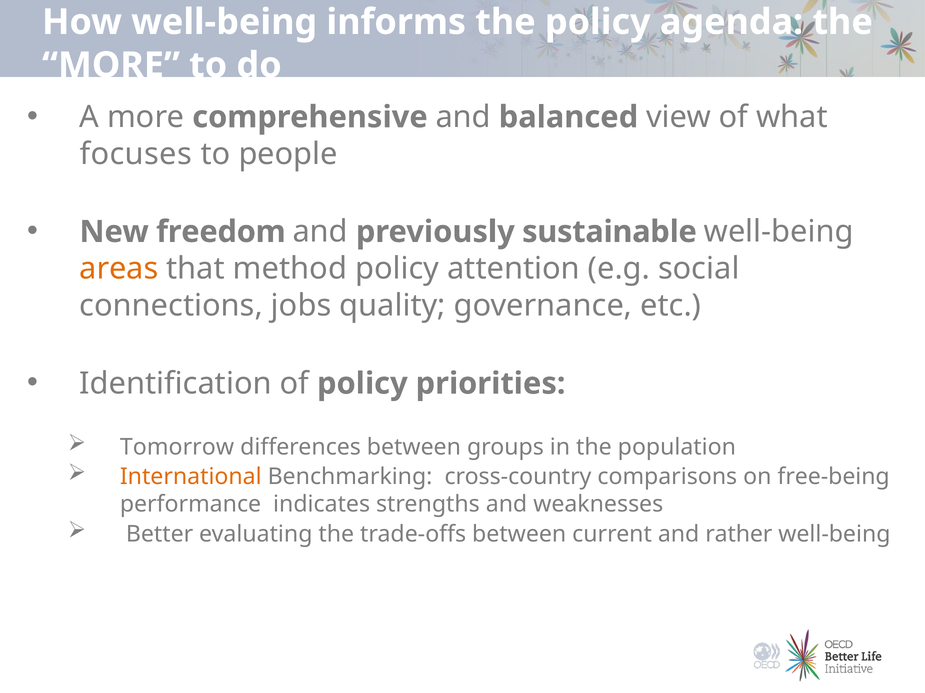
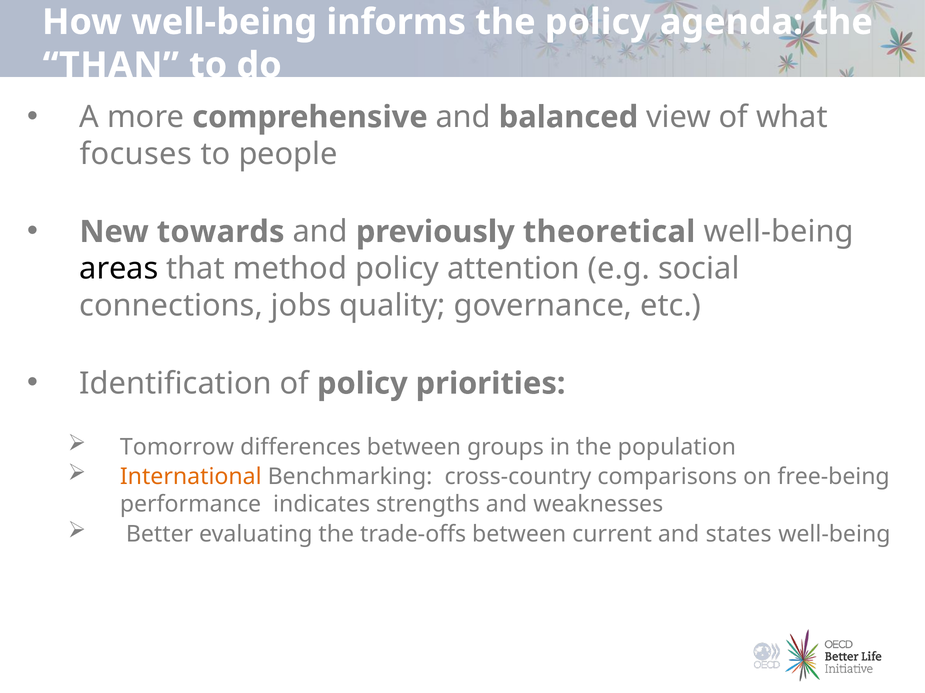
MORE: MORE -> THAN (111, 65)
freedom: freedom -> towards (221, 232)
sustainable: sustainable -> theoretical (609, 232)
areas colour: orange -> black (119, 269)
rather: rather -> states (739, 534)
